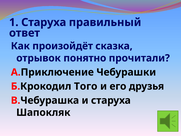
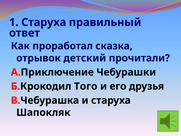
произойдёт: произойдёт -> проработал (63, 46)
понятно: понятно -> детский (85, 58)
